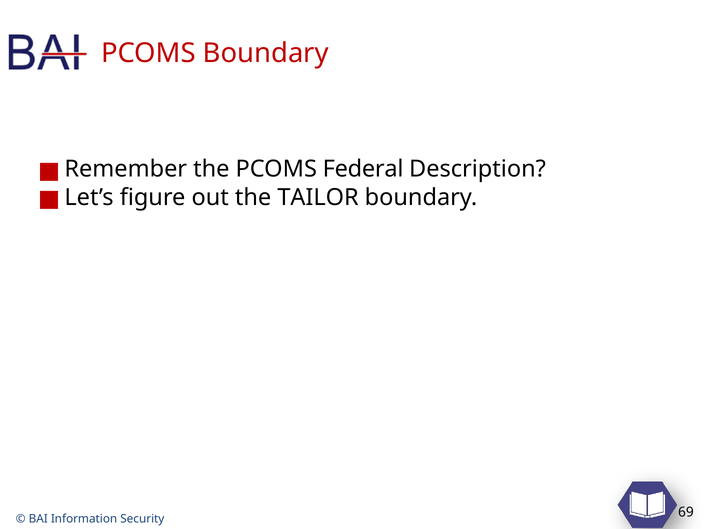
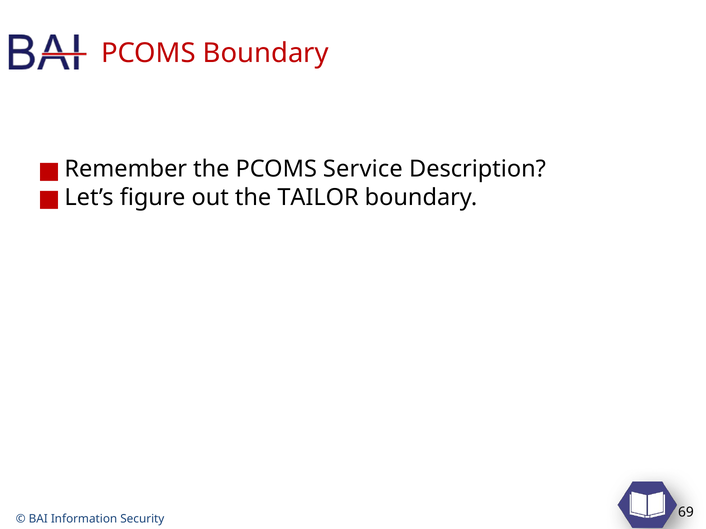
Federal: Federal -> Service (363, 169)
